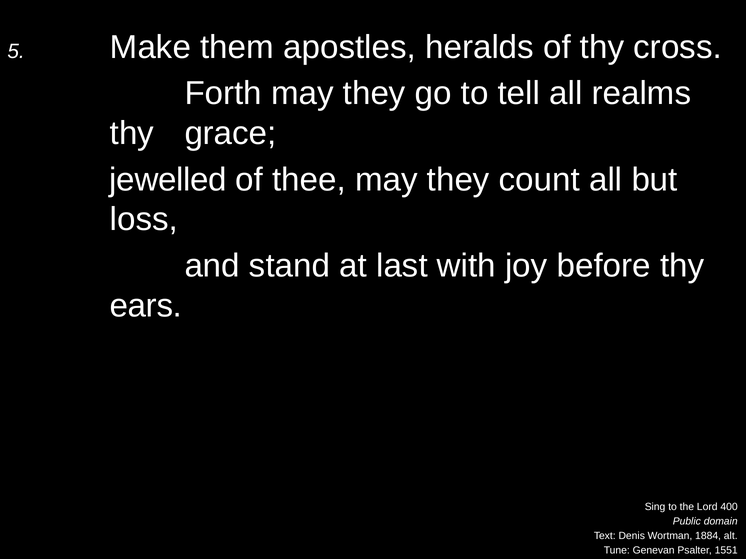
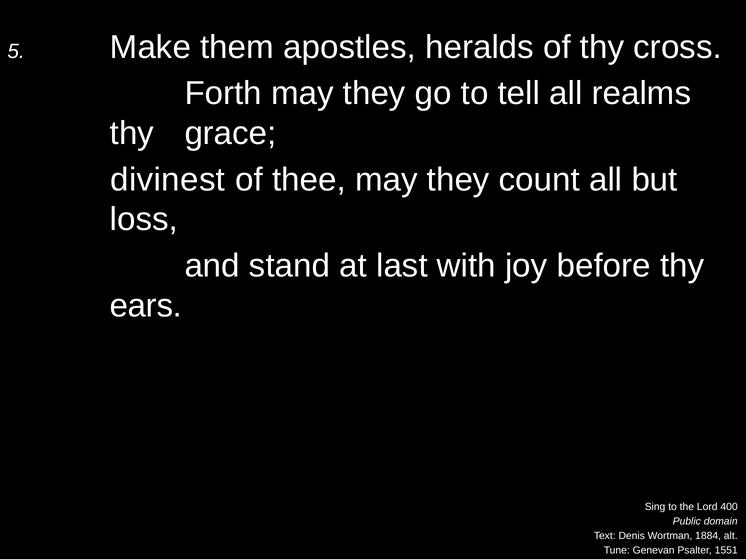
jewelled: jewelled -> divinest (168, 180)
